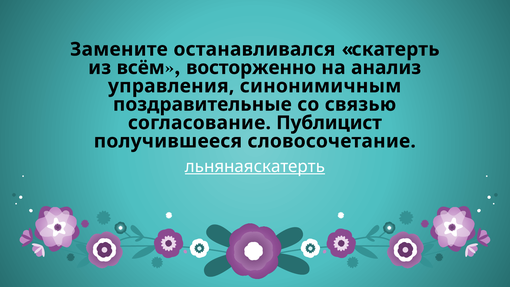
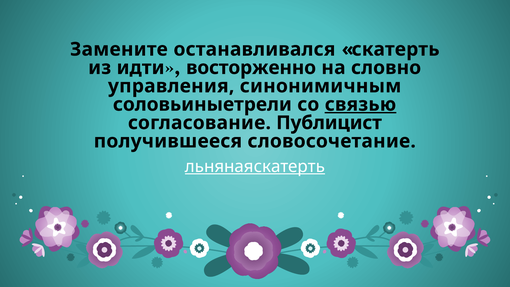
всём: всём -> идти (141, 68)
анализ: анализ -> словно (386, 68)
поздравительные: поздравительные -> соловьиныетрели (202, 104)
связью underline: none -> present (360, 104)
